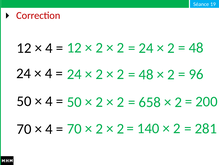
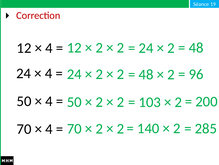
658: 658 -> 103 (150, 102)
281: 281 -> 285 (206, 128)
